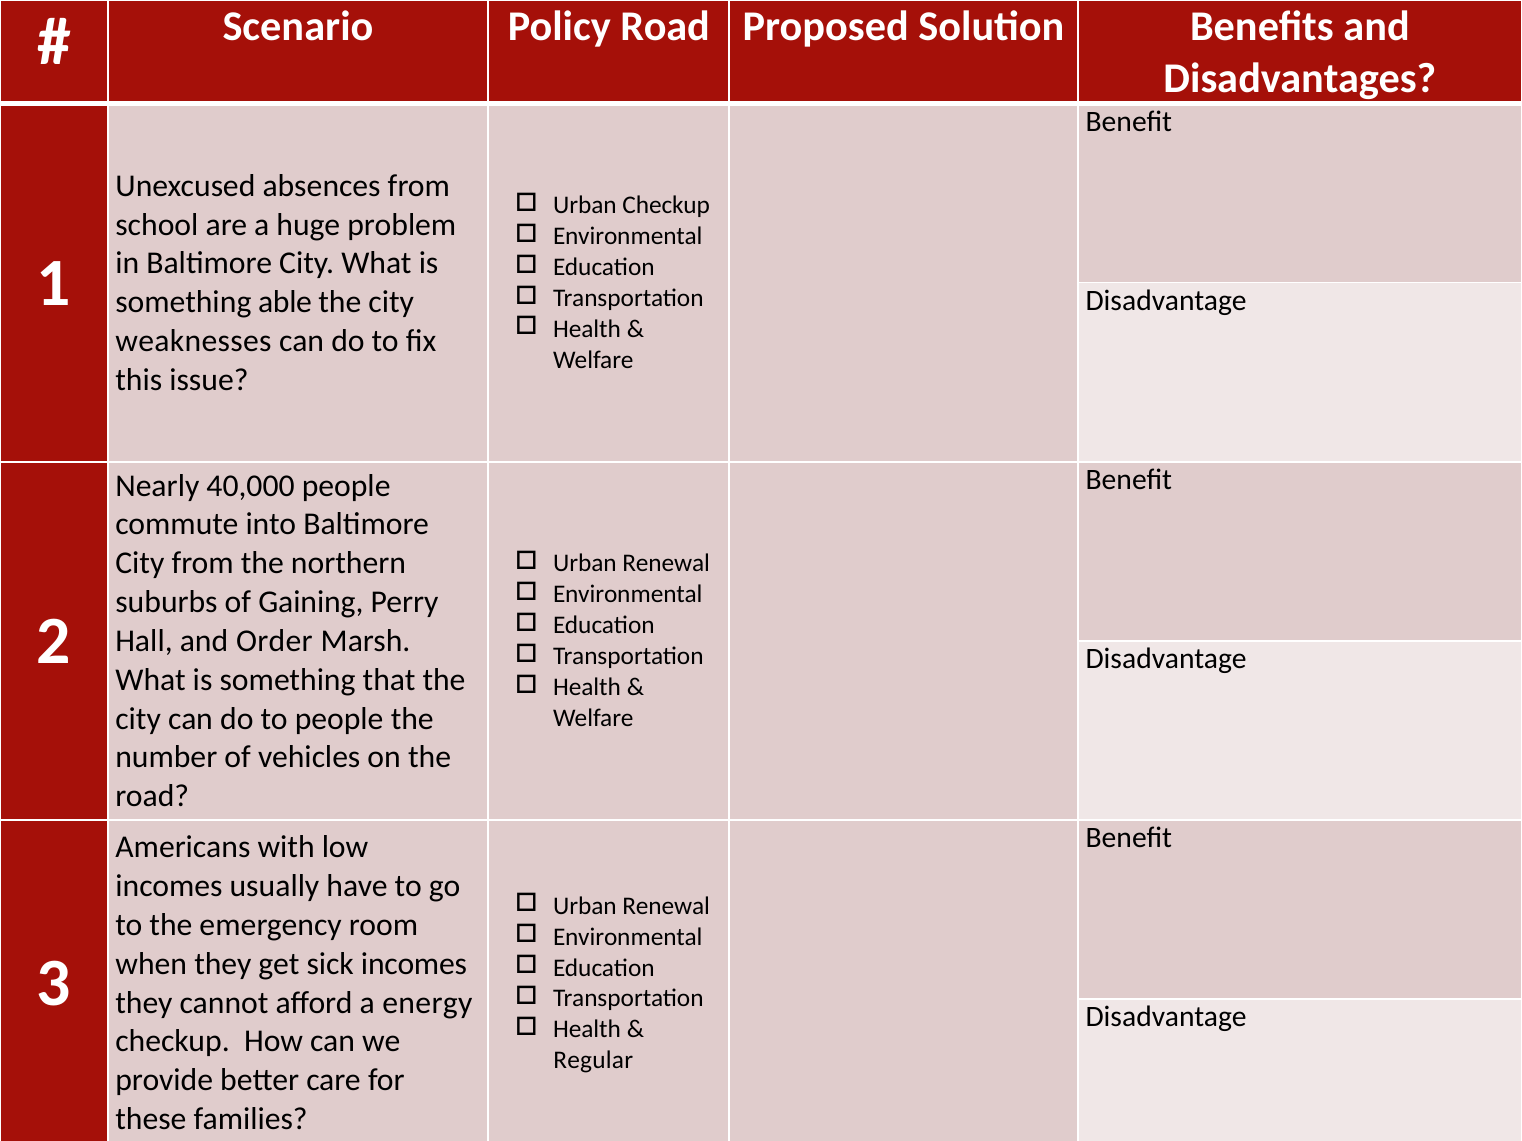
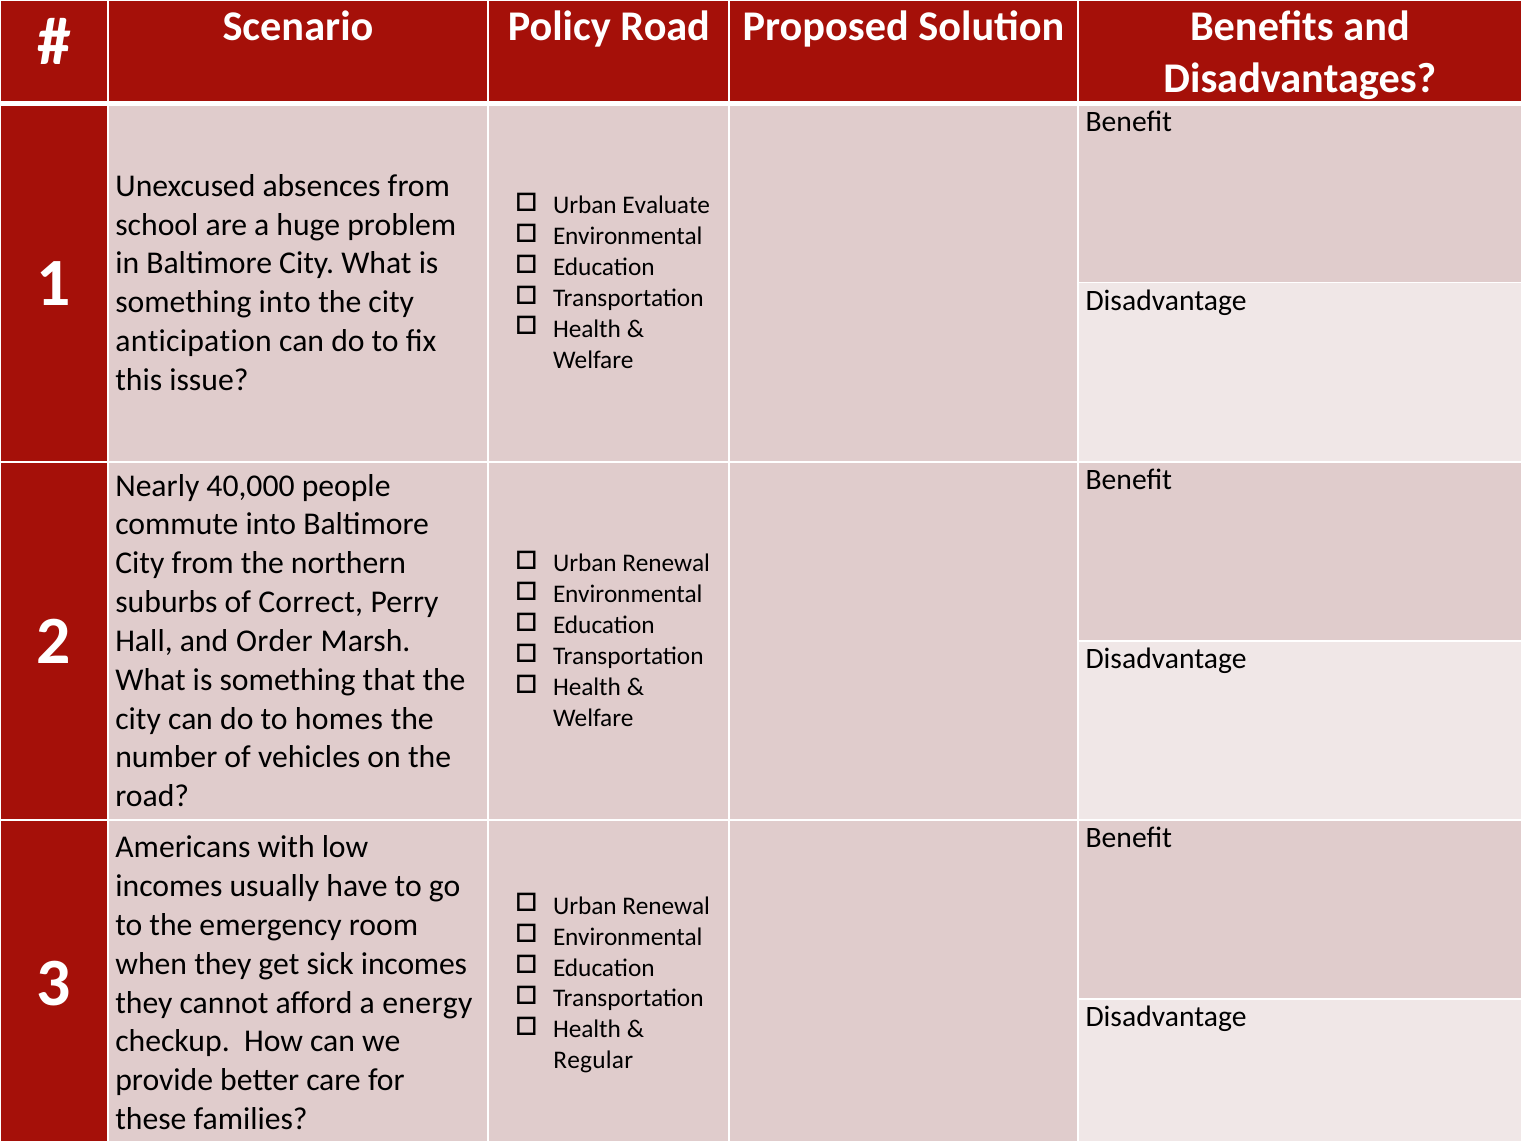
Urban Checkup: Checkup -> Evaluate (666, 206)
something able: able -> into (285, 302)
weaknesses: weaknesses -> anticipation (194, 341)
Gaining: Gaining -> Correct (311, 602)
to people: people -> homes (339, 719)
